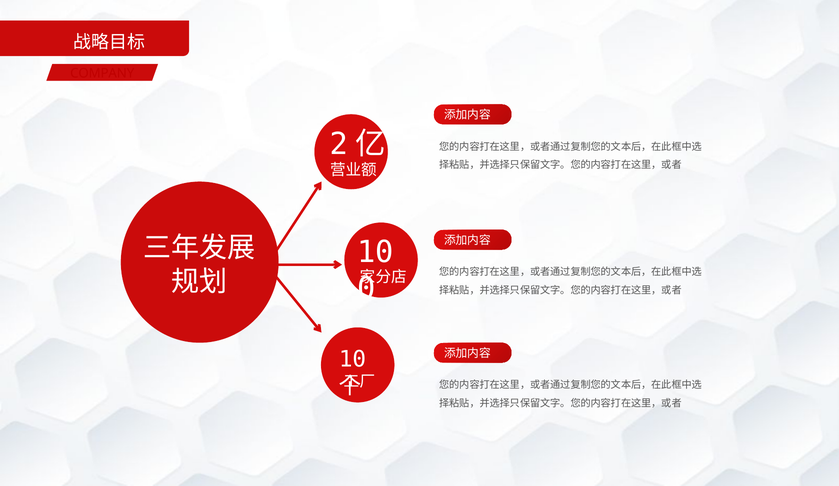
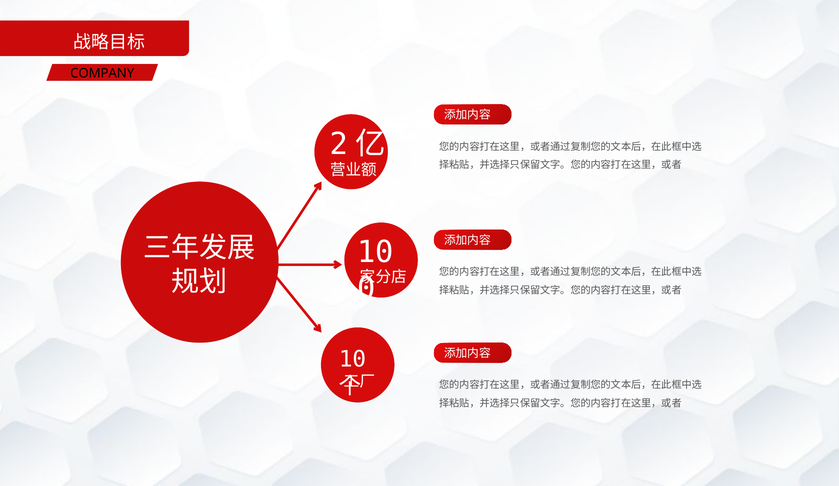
COMPANY colour: red -> black (102, 73)
